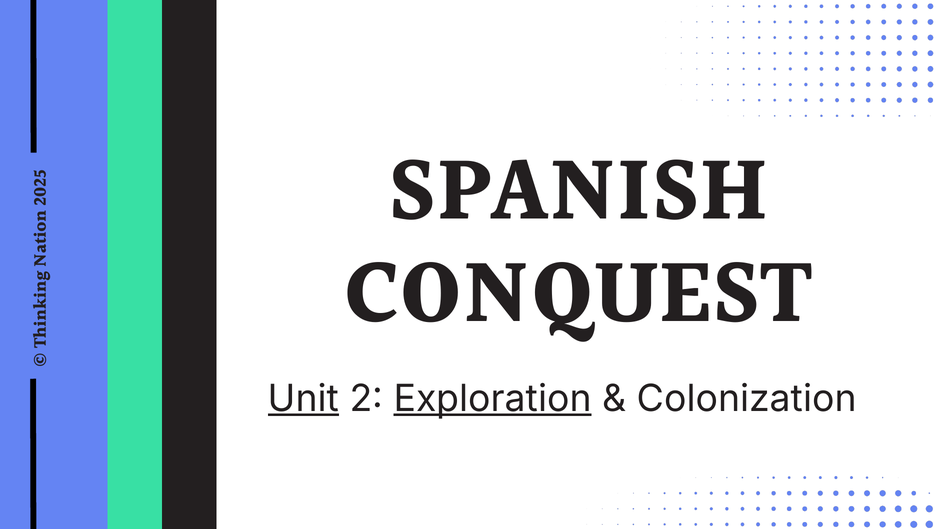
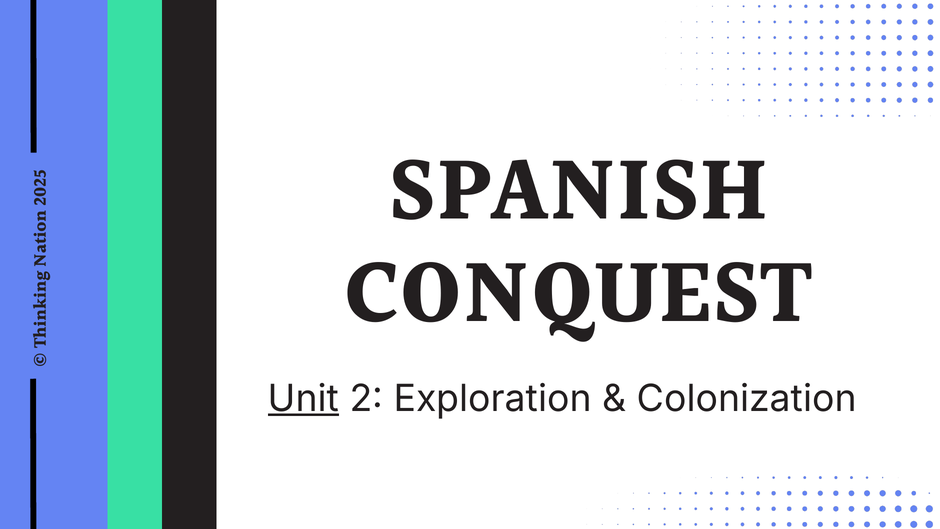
Exploration underline: present -> none (493, 399)
